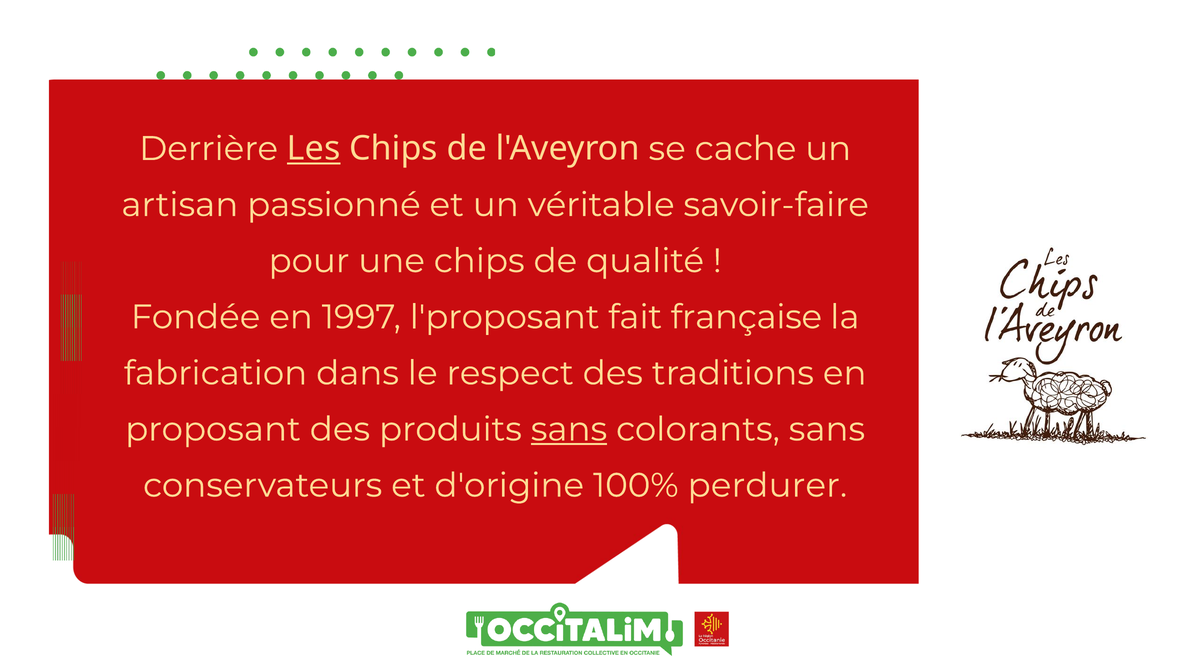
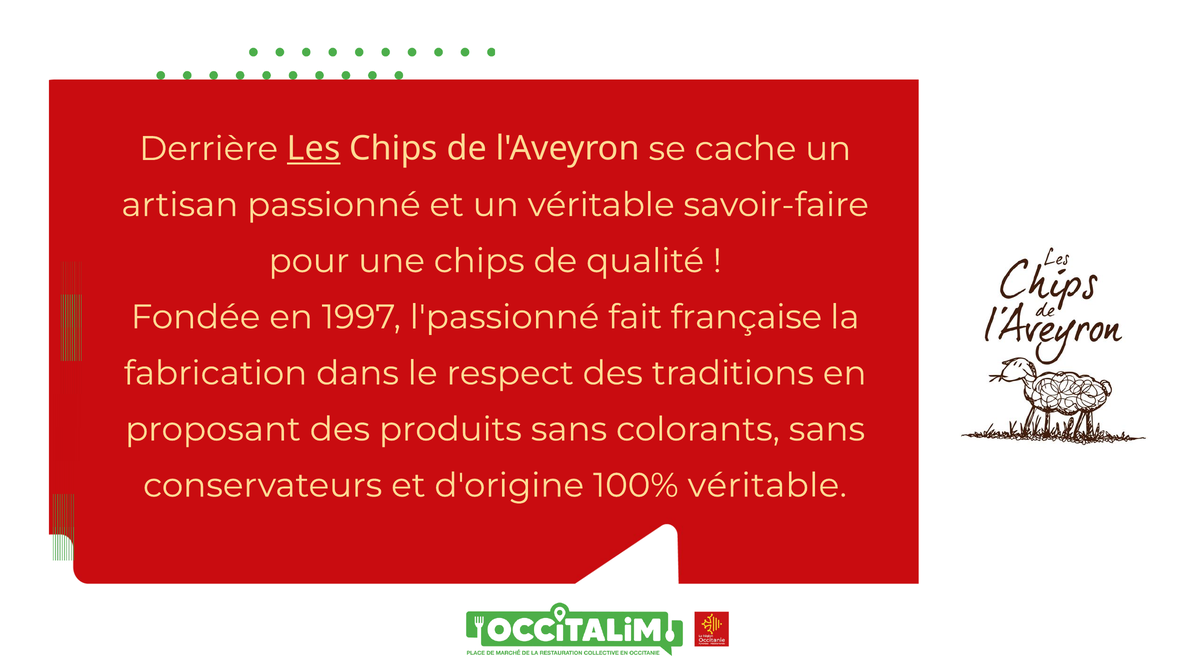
l'proposant: l'proposant -> l'passionné (505, 317)
sans underline: present -> none (569, 429)
100% perdurer: perdurer -> véritable (767, 486)
